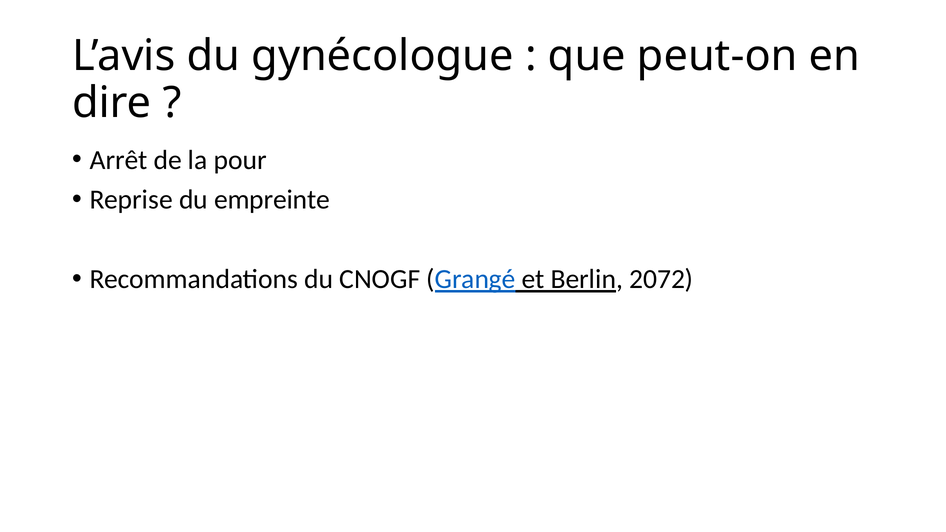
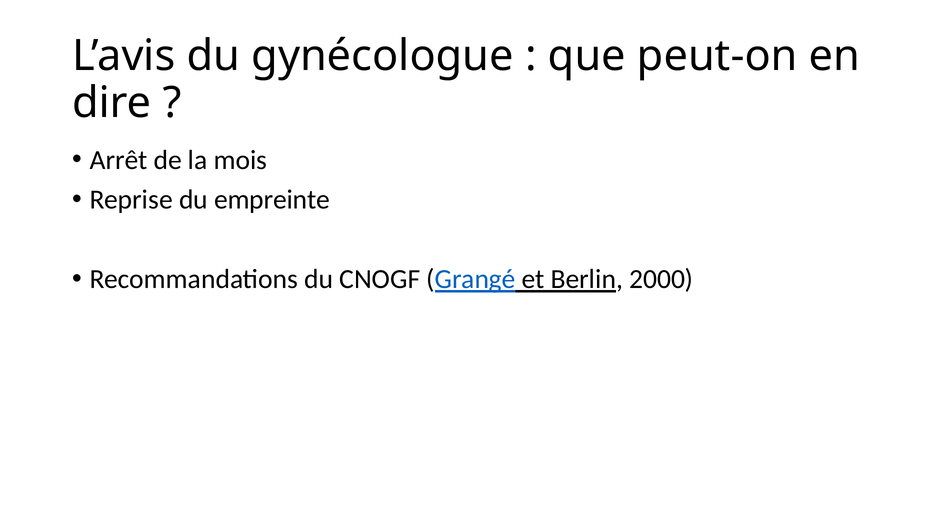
pour: pour -> mois (240, 160)
2072: 2072 -> 2000 (661, 279)
